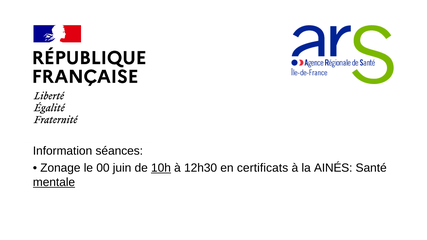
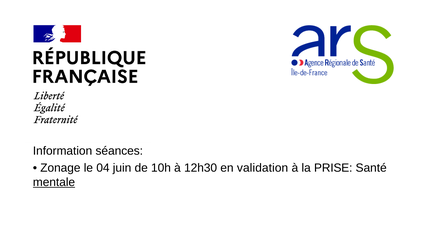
00: 00 -> 04 (103, 168)
10h underline: present -> none (161, 168)
certificats: certificats -> validation (263, 168)
AINÉS: AINÉS -> PRISE (333, 168)
